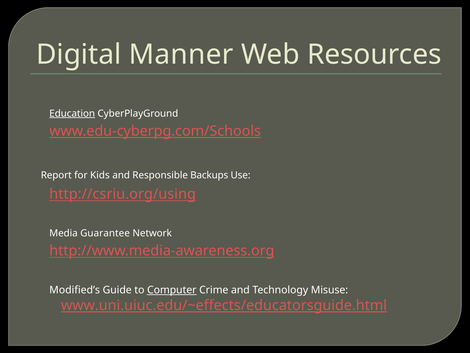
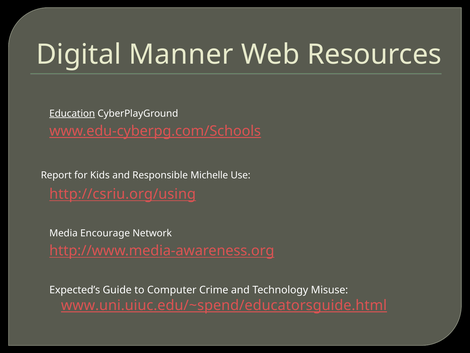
Backups: Backups -> Michelle (209, 175)
Guarantee: Guarantee -> Encourage (105, 233)
Modified’s: Modified’s -> Expected’s (75, 290)
Computer underline: present -> none (172, 290)
www.uni.uiuc.edu/~effects/educatorsguide.html: www.uni.uiuc.edu/~effects/educatorsguide.html -> www.uni.uiuc.edu/~spend/educatorsguide.html (224, 305)
